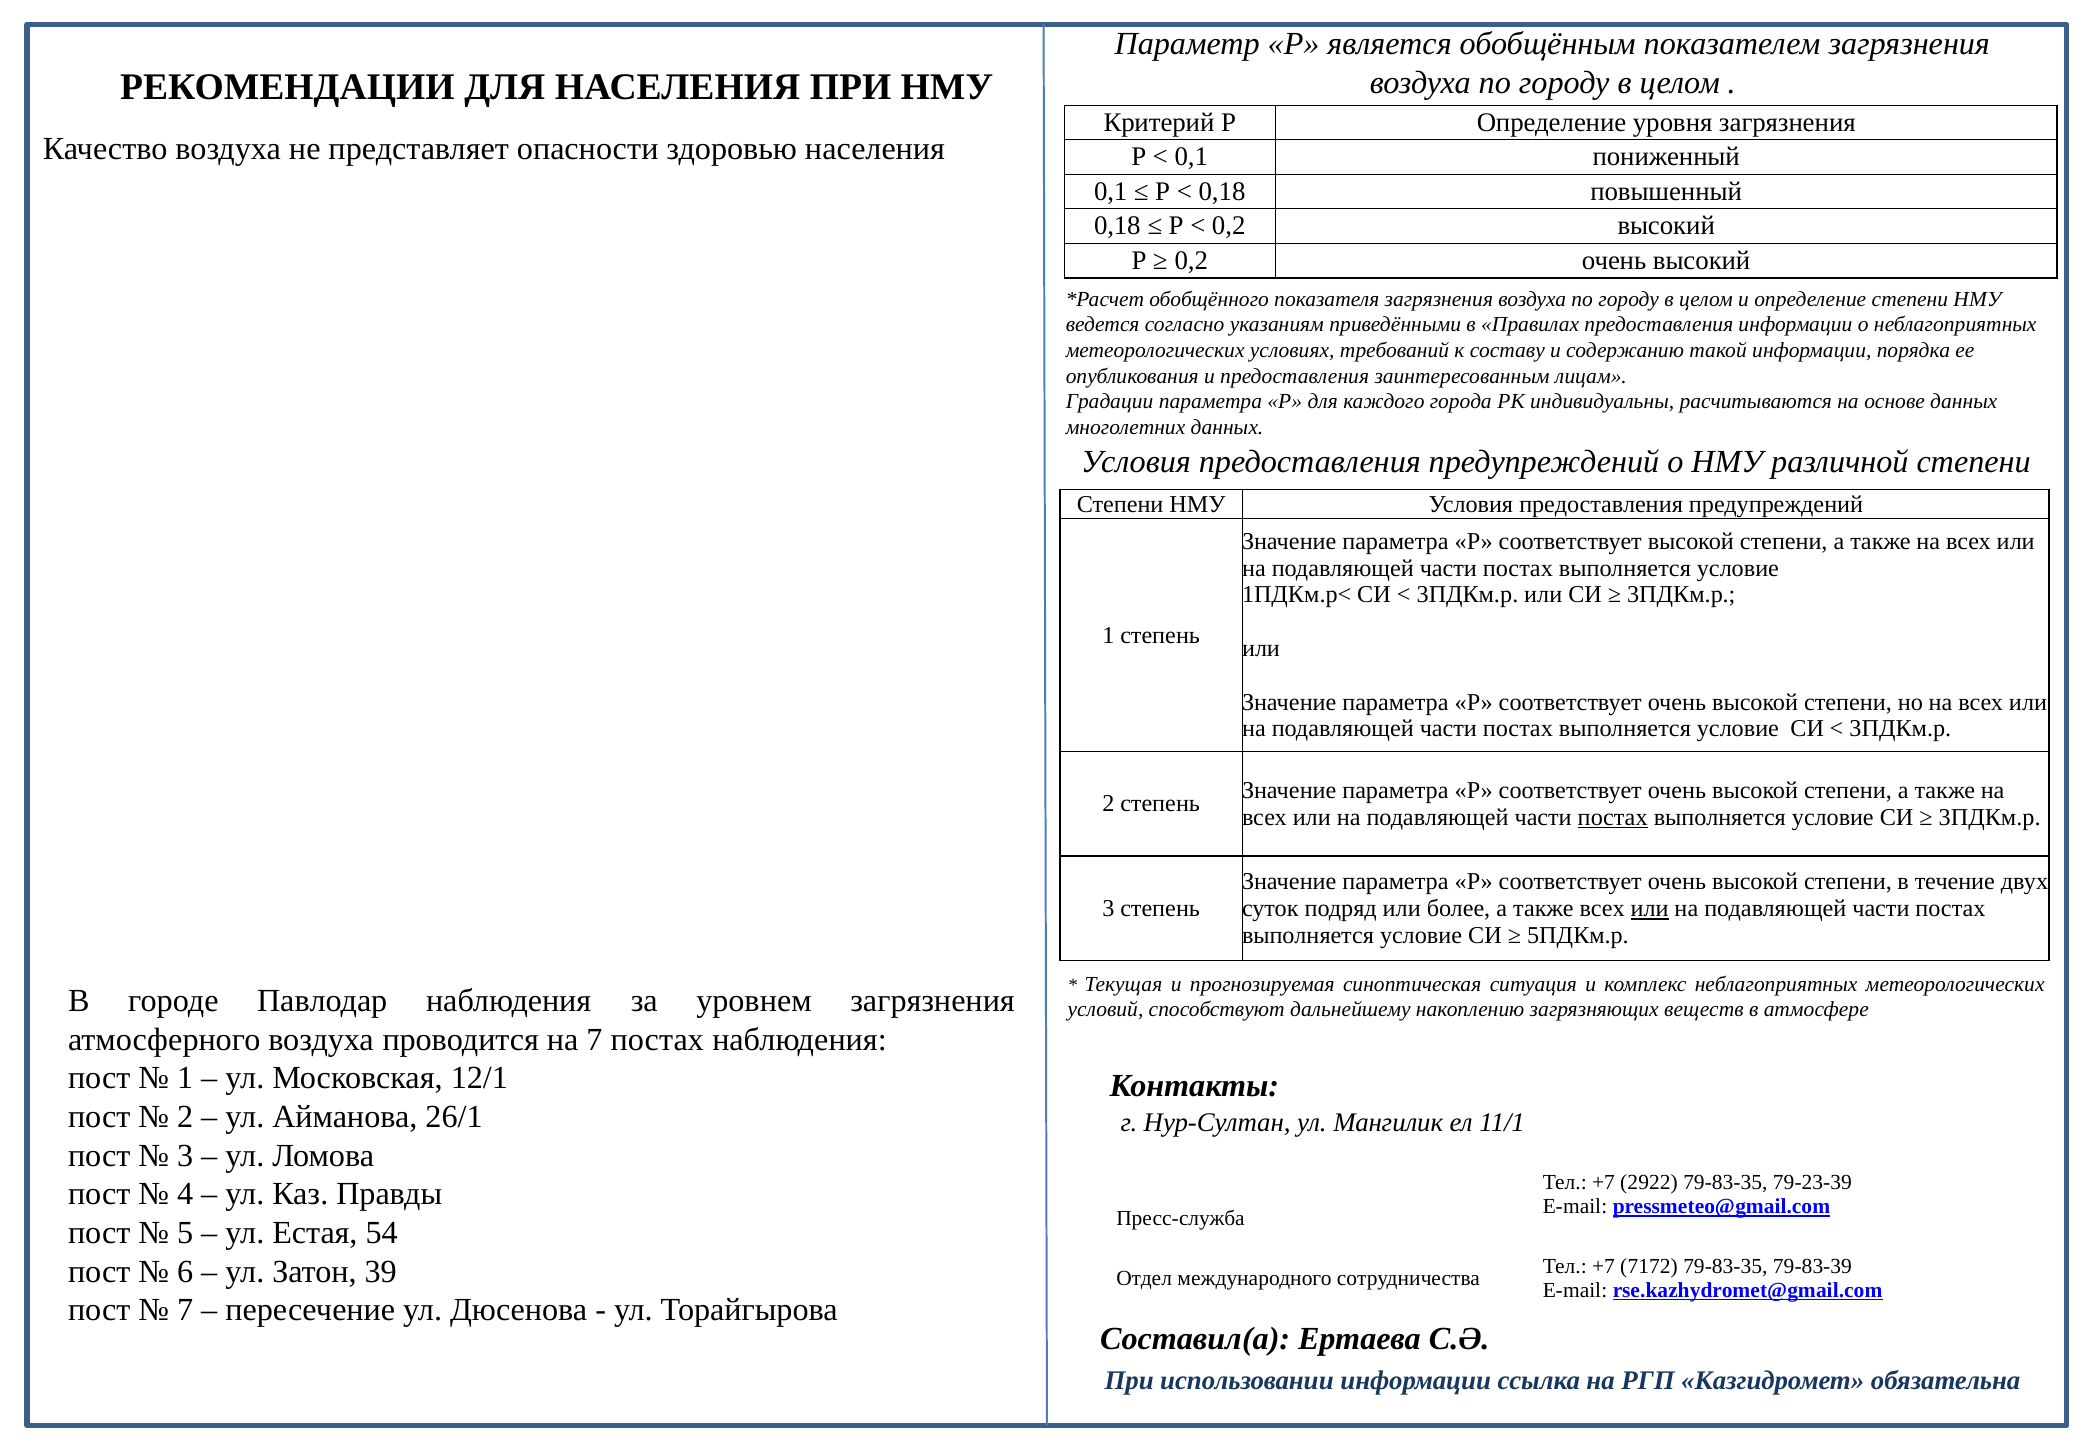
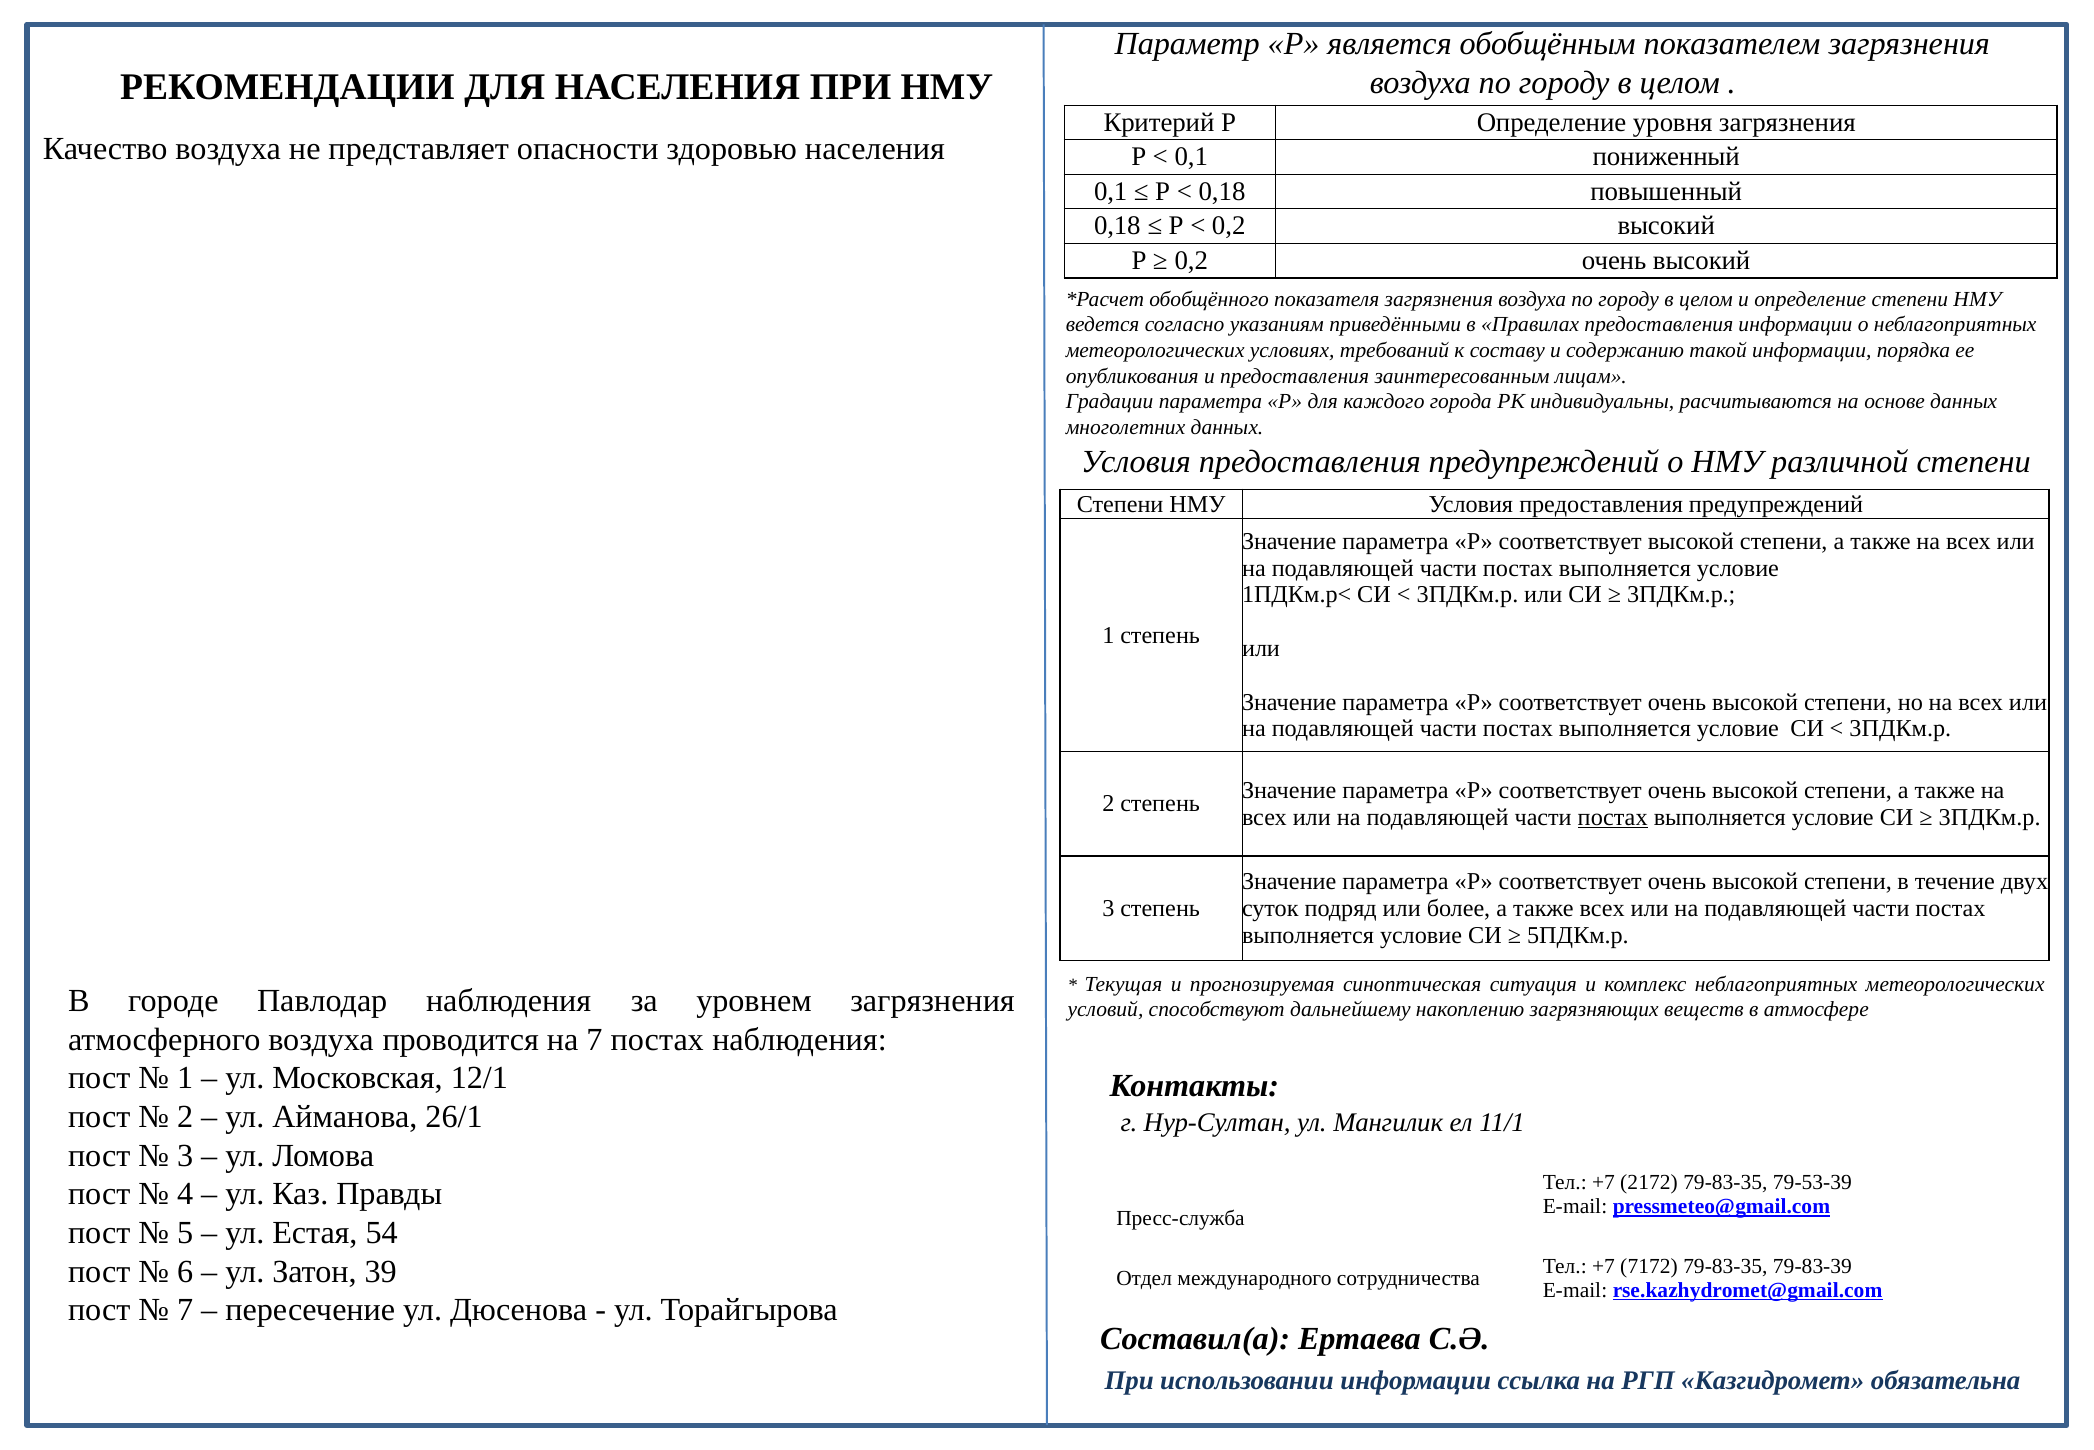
или underline: present -> none (1650, 908)
2922: 2922 -> 2172 (1649, 1182)
79-23-39: 79-23-39 -> 79-53-39 (1812, 1182)
